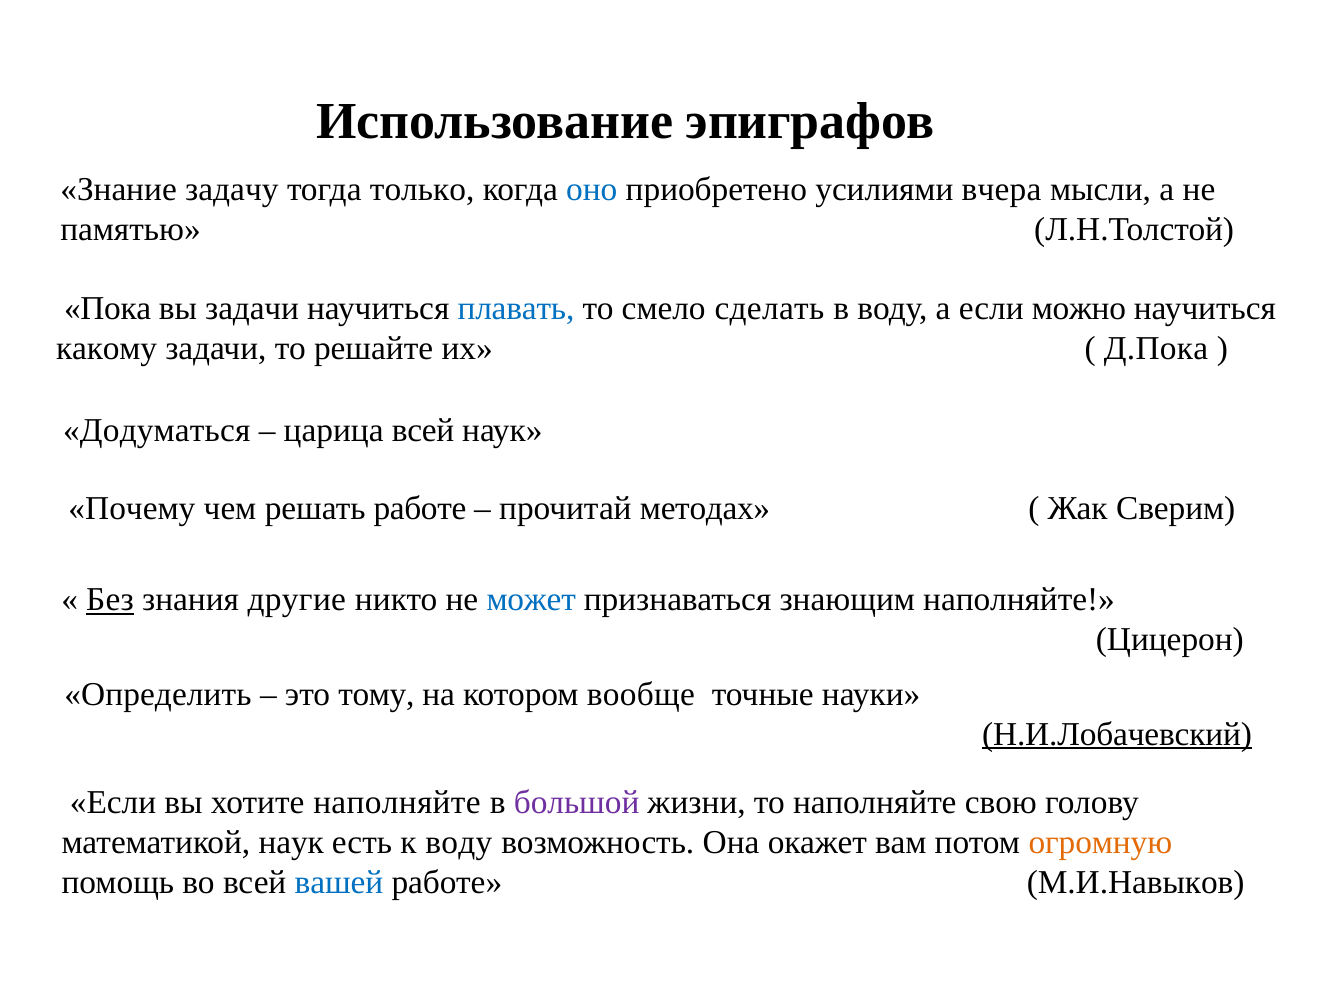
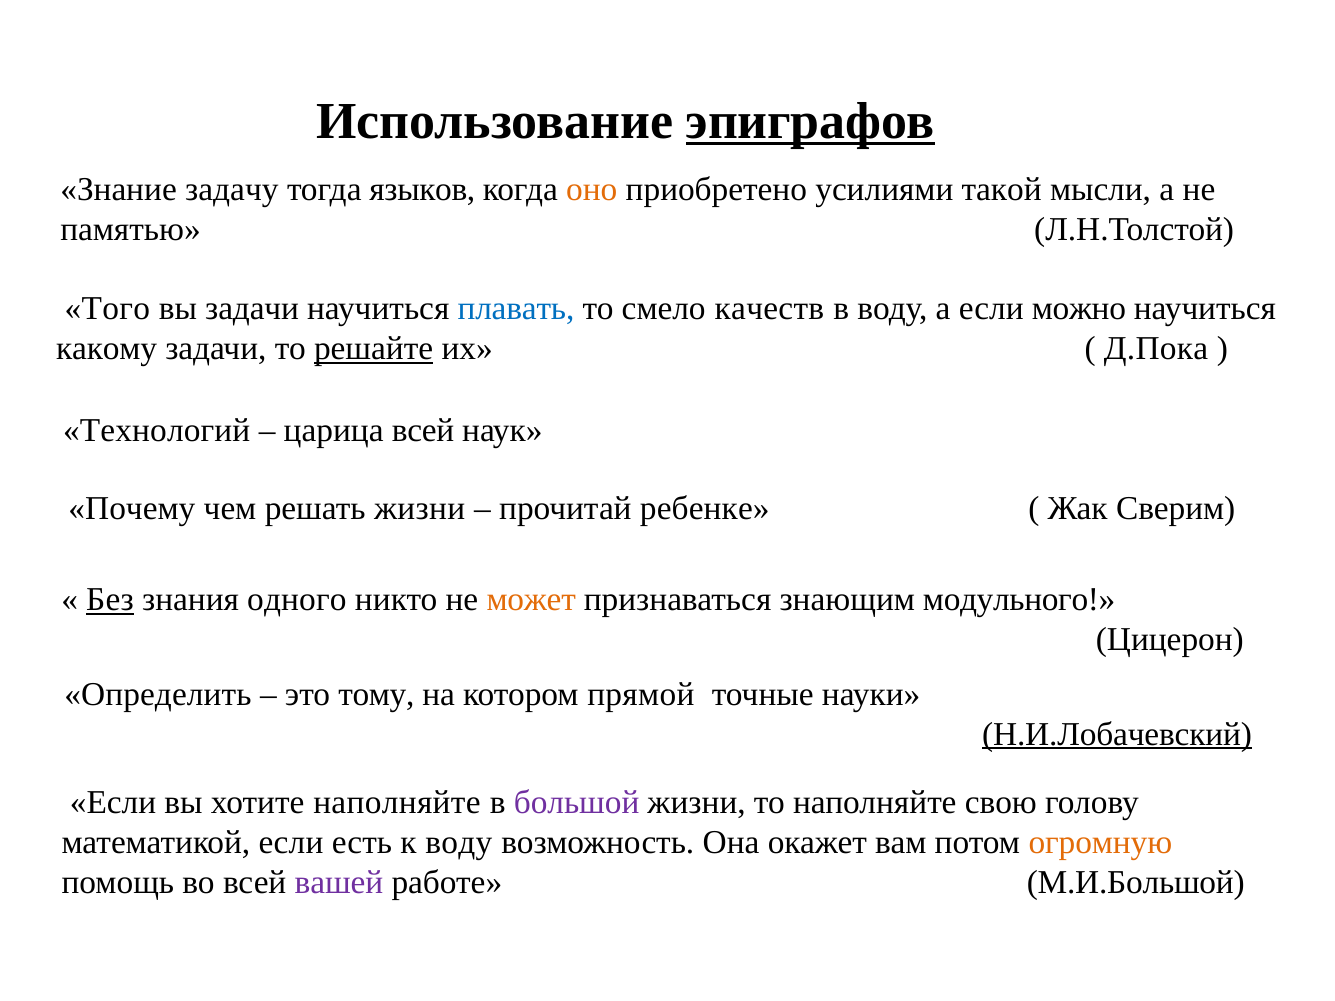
эпиграфов underline: none -> present (810, 121)
только: только -> языков (422, 189)
оно colour: blue -> orange (592, 189)
вчера: вчера -> такой (1002, 189)
Пока: Пока -> Того (107, 309)
сделать: сделать -> качеств (769, 309)
решайте underline: none -> present (374, 349)
Додуматься: Додуматься -> Технологий (157, 430)
решать работе: работе -> жизни (420, 509)
методах: методах -> ребенке (705, 509)
другие: другие -> одного (297, 600)
может colour: blue -> orange (531, 600)
знающим наполняйте: наполняйте -> модульного (1019, 600)
вообще: вообще -> прямой (641, 694)
математикой наук: наук -> если (291, 843)
вашей colour: blue -> purple (339, 883)
М.И.Навыков: М.И.Навыков -> М.И.Большой (1136, 883)
